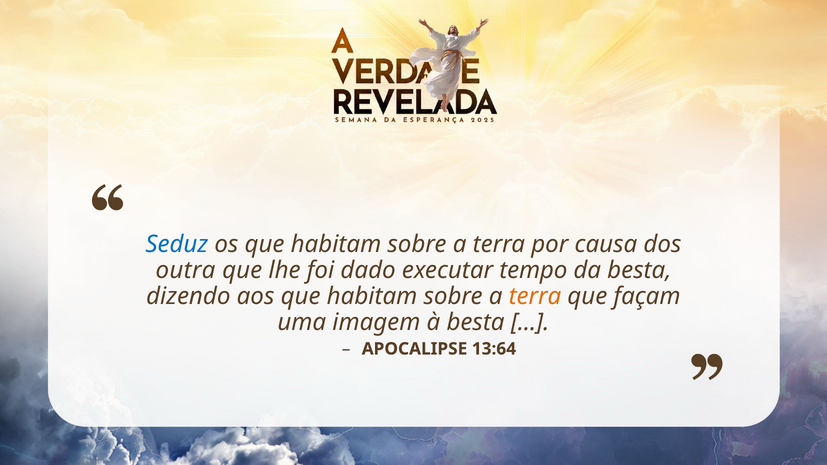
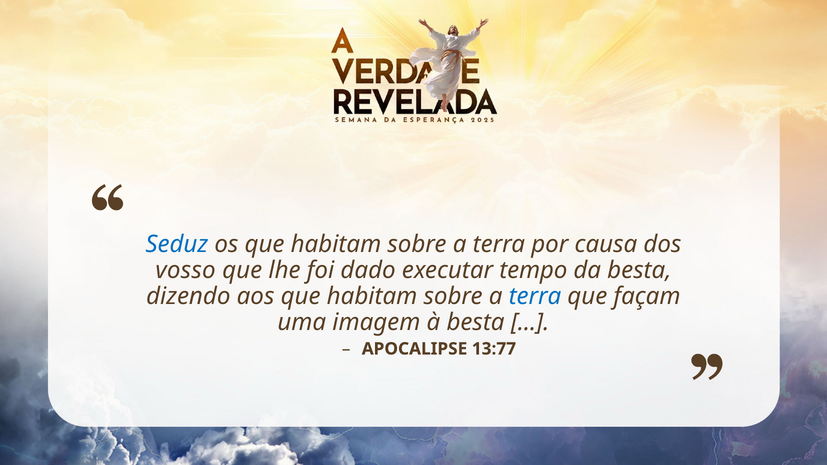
outra: outra -> vosso (186, 270)
terra colour: orange -> blue (535, 296)
13:64: 13:64 -> 13:77 (494, 349)
